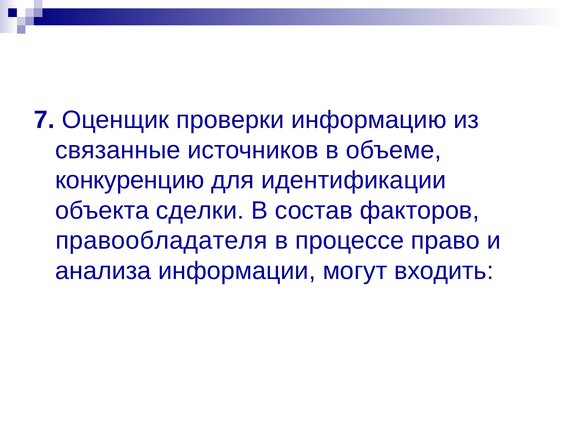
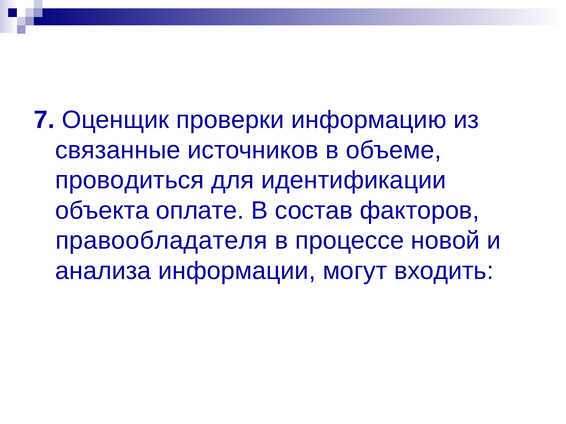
конкуренцию: конкуренцию -> проводиться (130, 180)
сделки: сделки -> оплате (200, 211)
право: право -> новой (445, 241)
